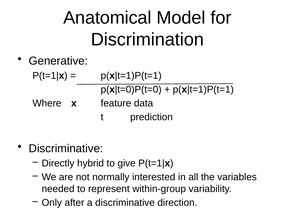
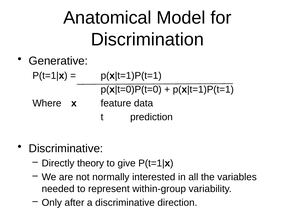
hybrid: hybrid -> theory (91, 163)
